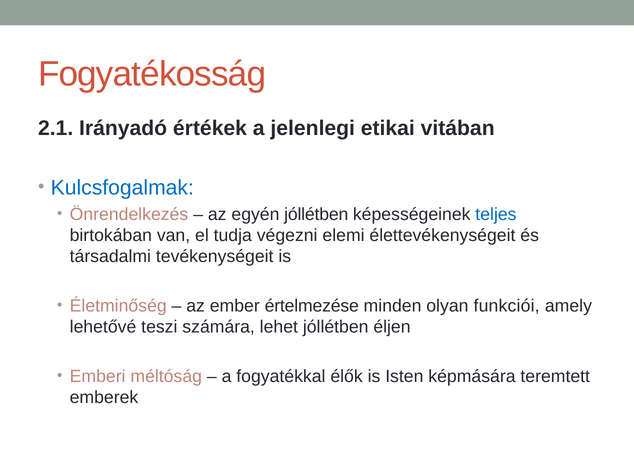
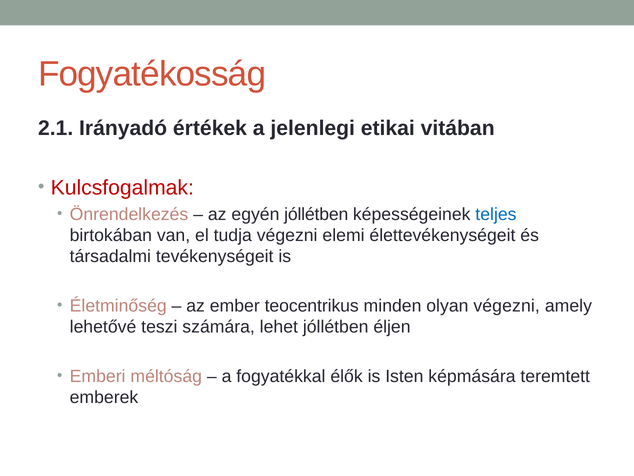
Kulcsfogalmak colour: blue -> red (122, 187)
értelmezése: értelmezése -> teocentrikus (312, 306)
olyan funkciói: funkciói -> végezni (507, 306)
